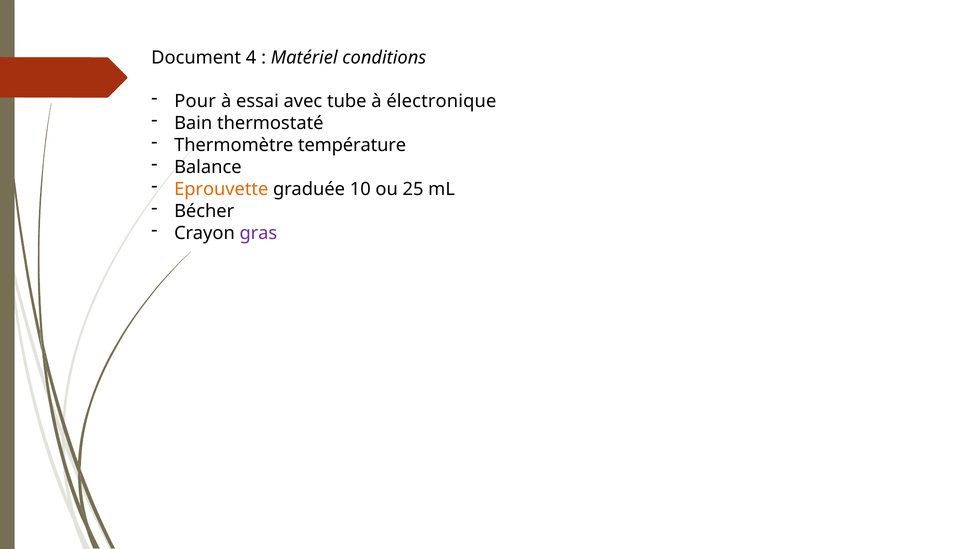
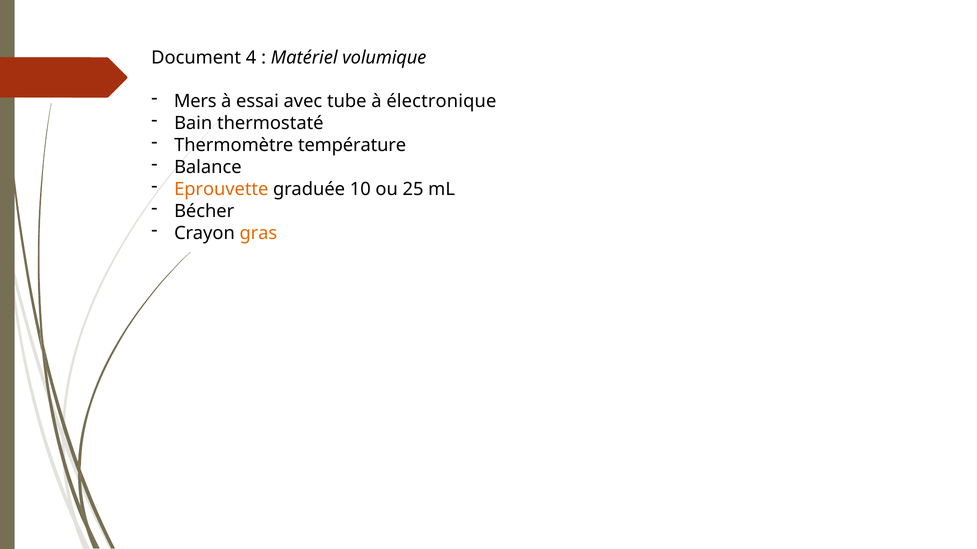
conditions: conditions -> volumique (384, 58)
Pour: Pour -> Mers (195, 102)
gras colour: purple -> orange (258, 233)
